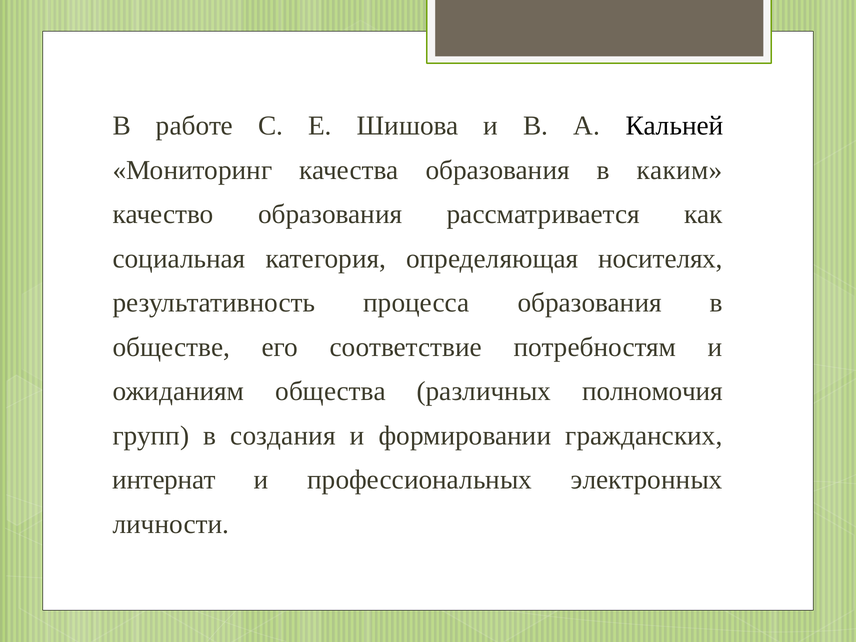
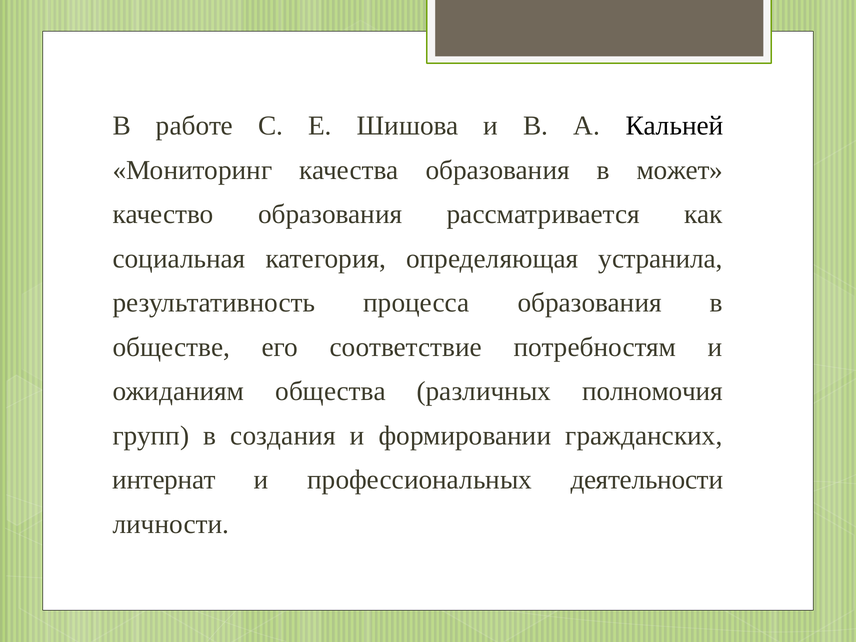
каким: каким -> может (680, 170)
носителях: носителях -> устранила (661, 259)
электронных: электронных -> деятельности (647, 480)
